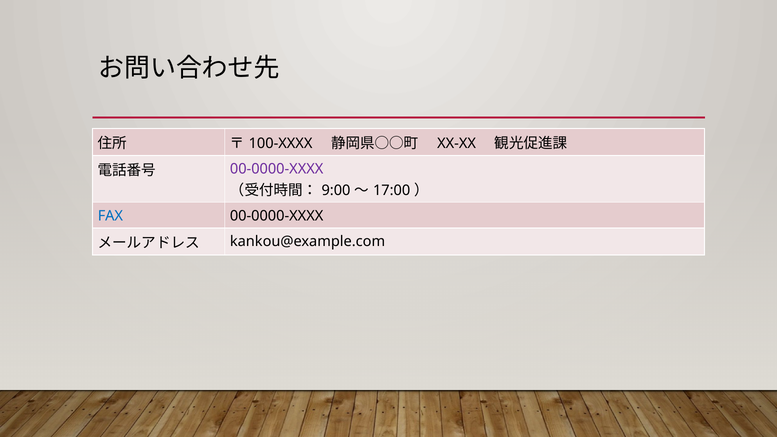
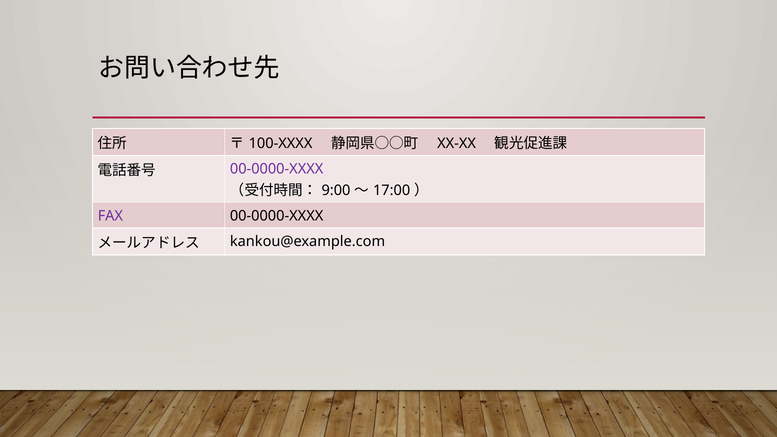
FAX colour: blue -> purple (110, 216)
